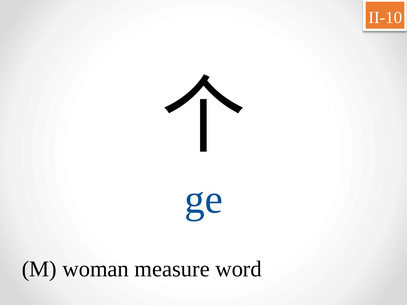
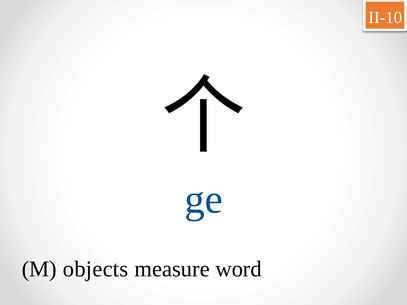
woman: woman -> objects (96, 269)
